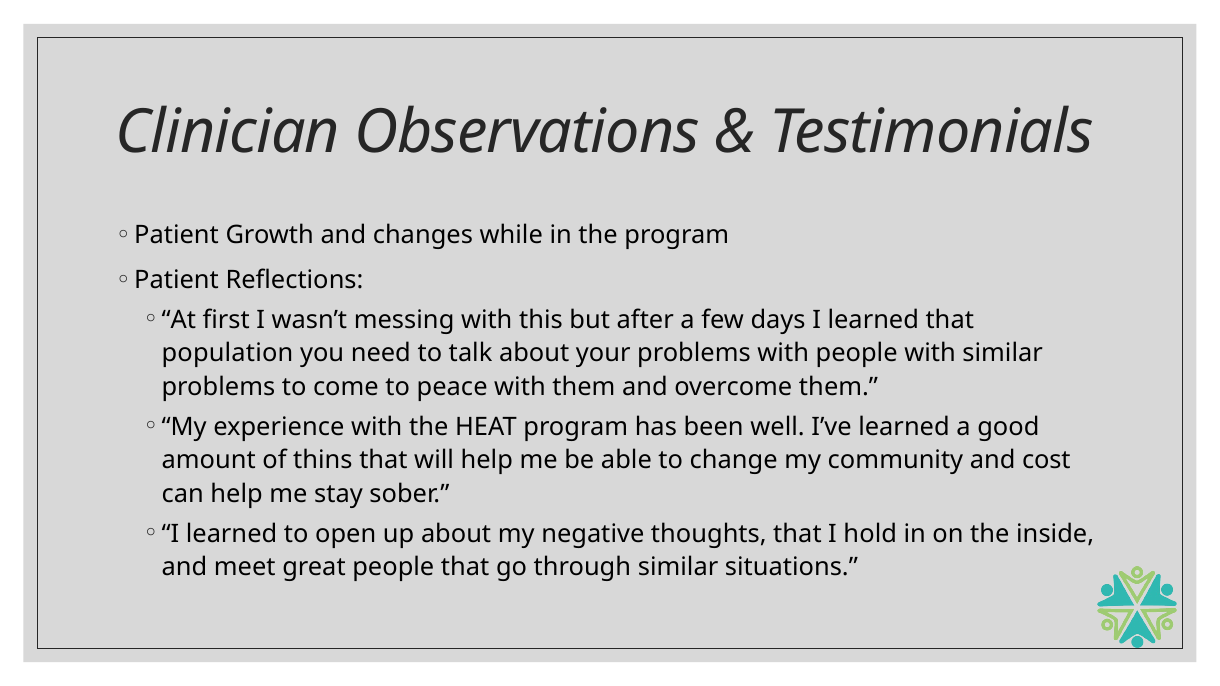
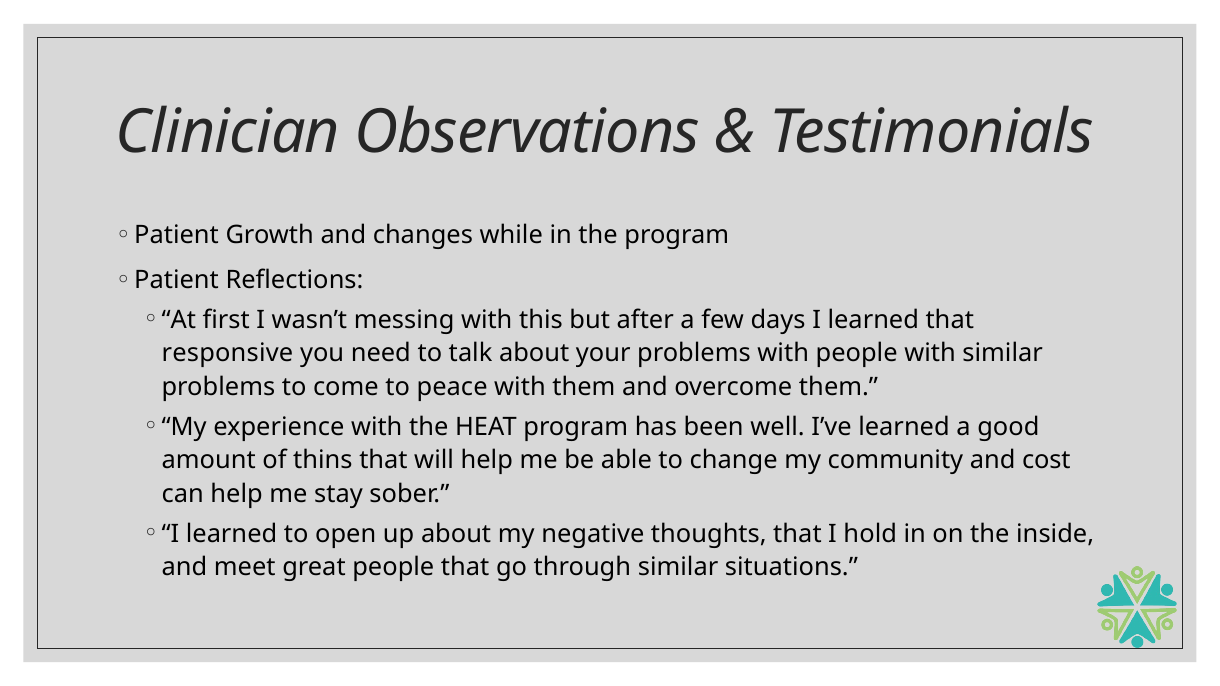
population: population -> responsive (227, 353)
